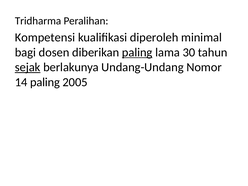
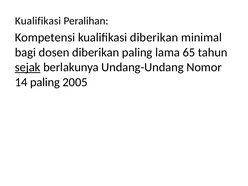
Tridharma: Tridharma -> Kualifikasi (38, 21)
kualifikasi diperoleh: diperoleh -> diberikan (154, 37)
paling underline: present -> none (137, 52)
30: 30 -> 65 (189, 52)
